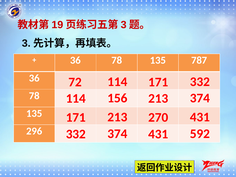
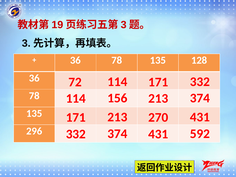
787: 787 -> 128 (199, 60)
